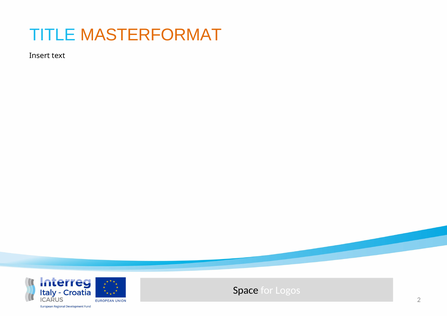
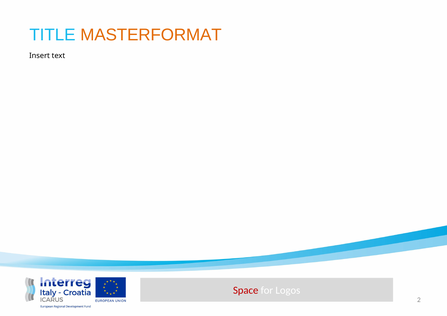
Space colour: black -> red (246, 291)
